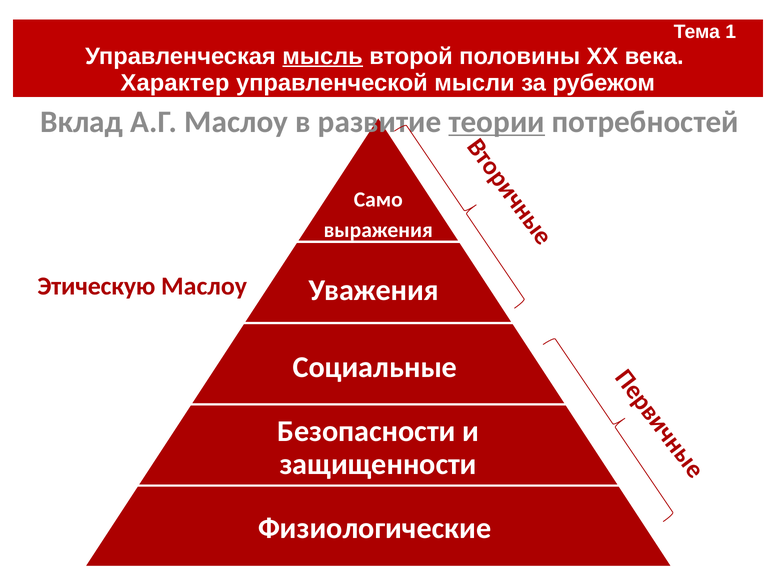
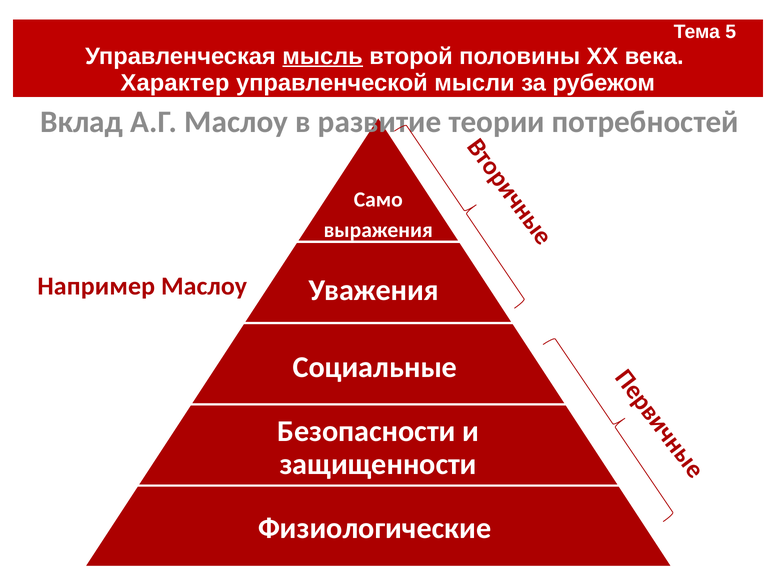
1: 1 -> 5 (731, 32)
теории underline: present -> none (497, 122)
Этическую: Этическую -> Например (96, 286)
